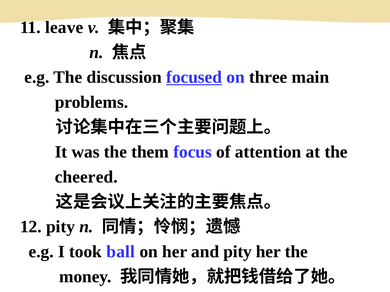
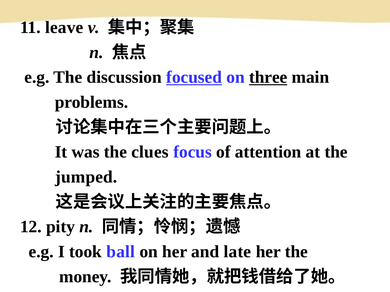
three underline: none -> present (268, 77)
them: them -> clues (150, 152)
cheered: cheered -> jumped (86, 177)
and pity: pity -> late (237, 252)
